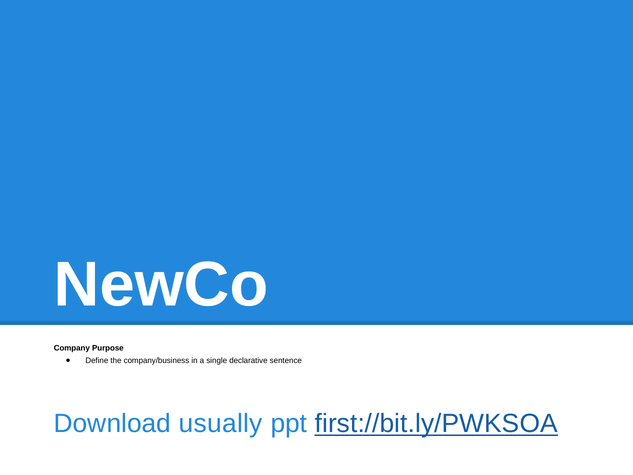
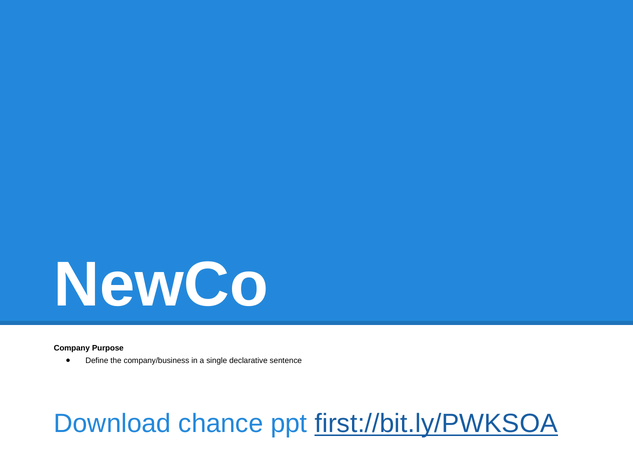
usually: usually -> chance (221, 424)
